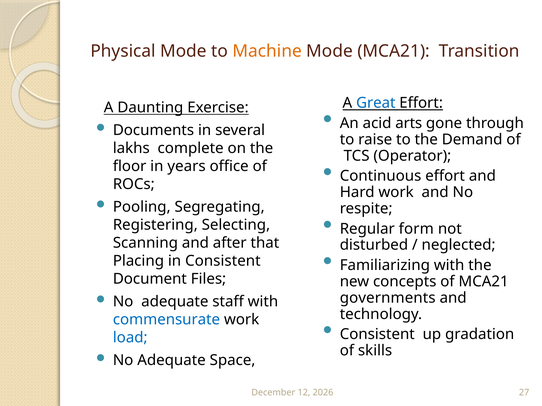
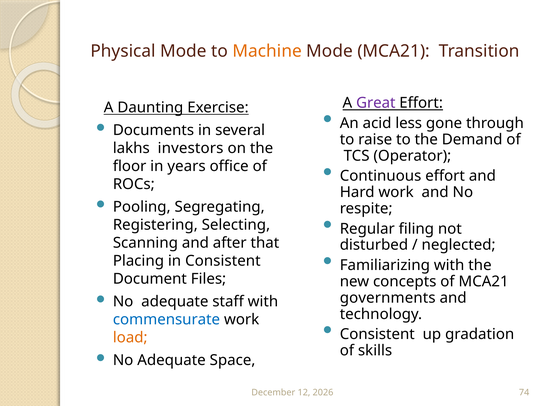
Great colour: blue -> purple (376, 103)
arts: arts -> less (409, 123)
complete: complete -> investors (191, 148)
form: form -> filing (416, 229)
load colour: blue -> orange (130, 338)
27: 27 -> 74 (524, 393)
